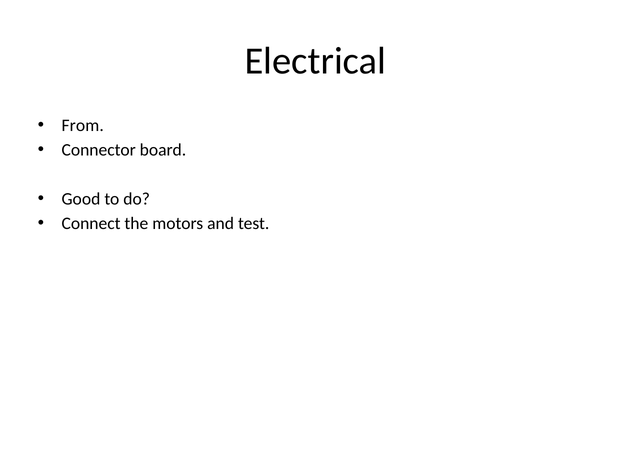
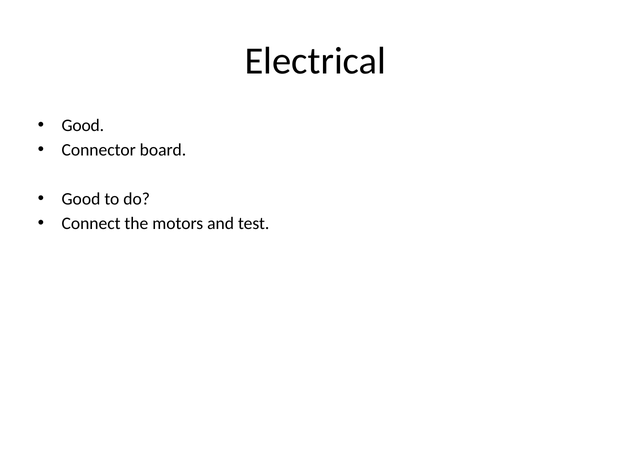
From: From -> Good (83, 125)
